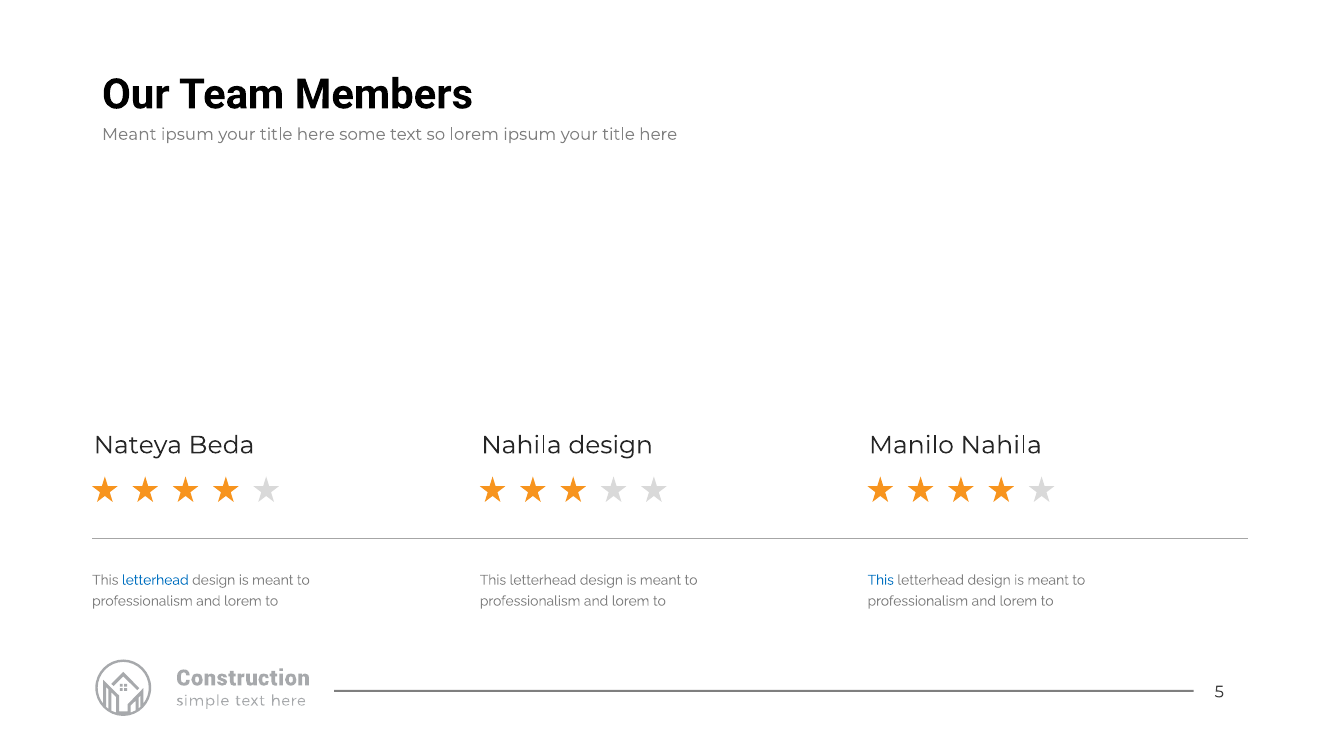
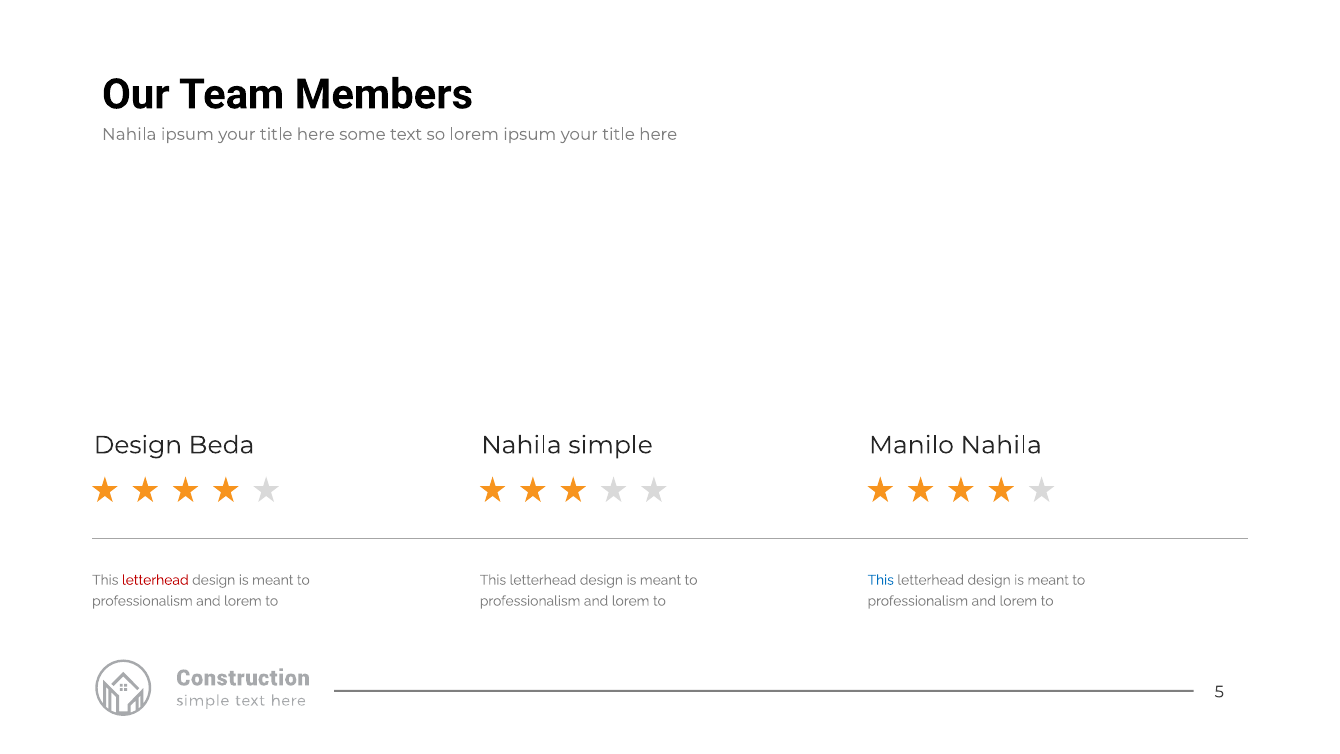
Meant: Meant -> Nahila (129, 134)
Nateya: Nateya -> Design (138, 445)
Nahila design: design -> simple (611, 445)
letterhead colour: blue -> red (155, 580)
